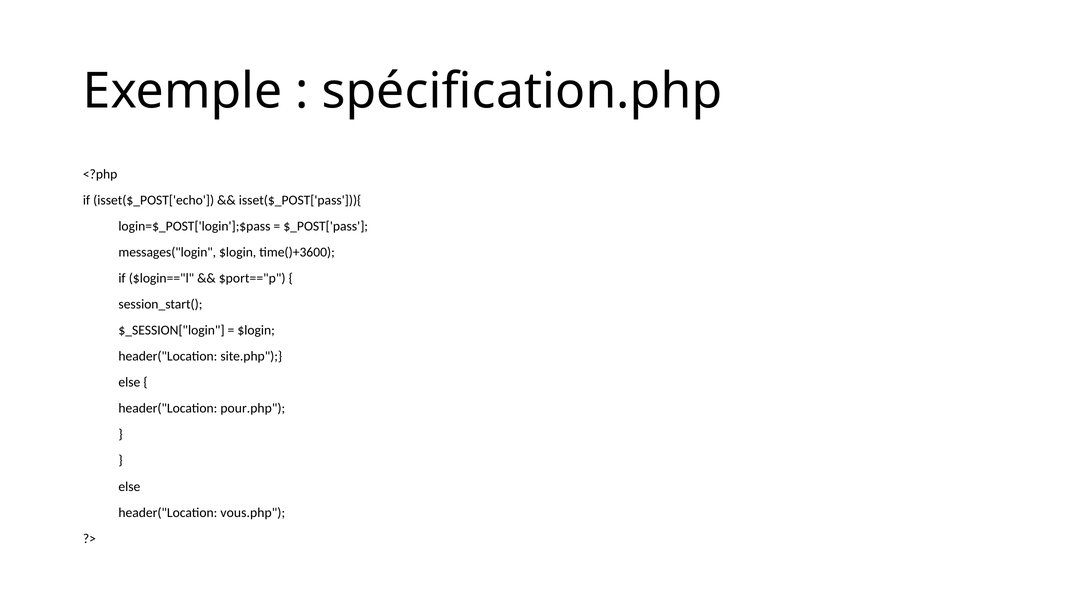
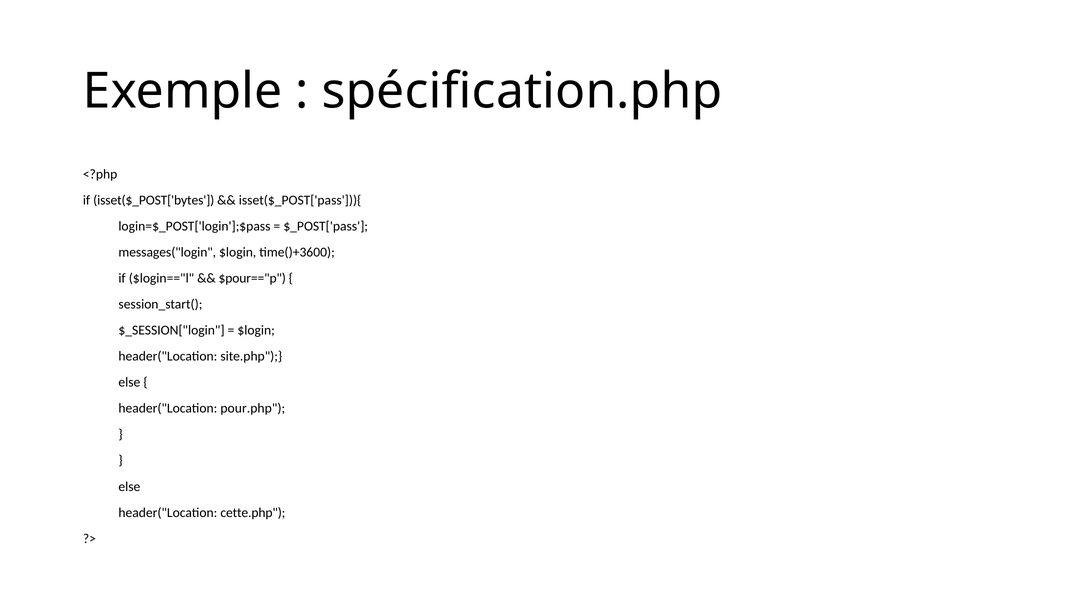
isset($_POST['echo: isset($_POST['echo -> isset($_POST['bytes (154, 200)
$port=="p: $port=="p -> $pour=="p (252, 278)
vous.php: vous.php -> cette.php (253, 513)
